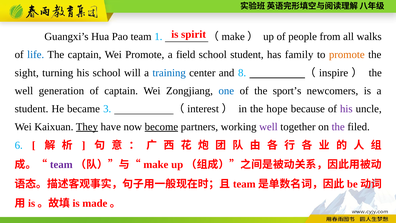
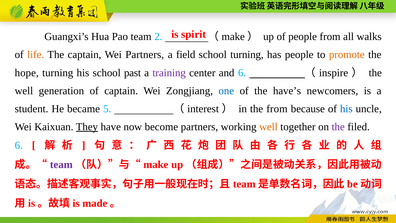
1: 1 -> 2 (158, 37)
life colour: blue -> orange (36, 55)
Wei Promote: Promote -> Partners (145, 55)
school student: student -> turning (247, 55)
has family: family -> people (299, 55)
sight: sight -> hope (27, 73)
will: will -> past (132, 73)
training colour: blue -> purple (169, 73)
and 8: 8 -> 6 (242, 73)
sport’s: sport’s -> have’s (287, 91)
3: 3 -> 5 (107, 109)
the hope: hope -> from (277, 109)
his colour: purple -> blue (346, 109)
become underline: present -> none (161, 127)
well colour: purple -> orange (268, 127)
